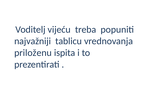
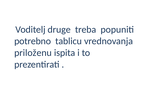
vijeću: vijeću -> druge (59, 30)
najvažniji: najvažniji -> potrebno (33, 41)
